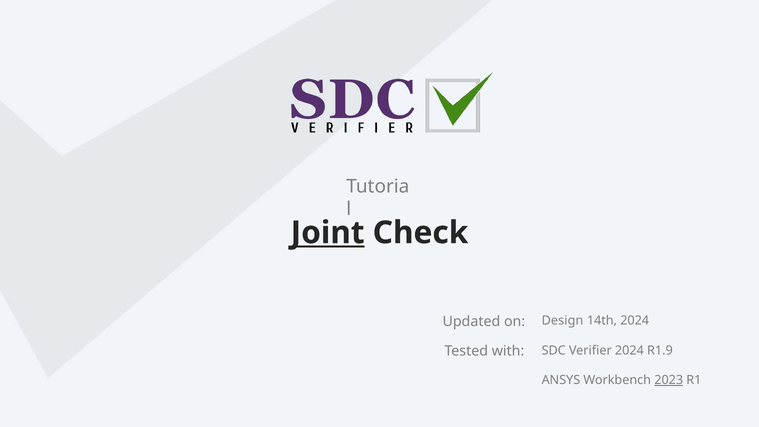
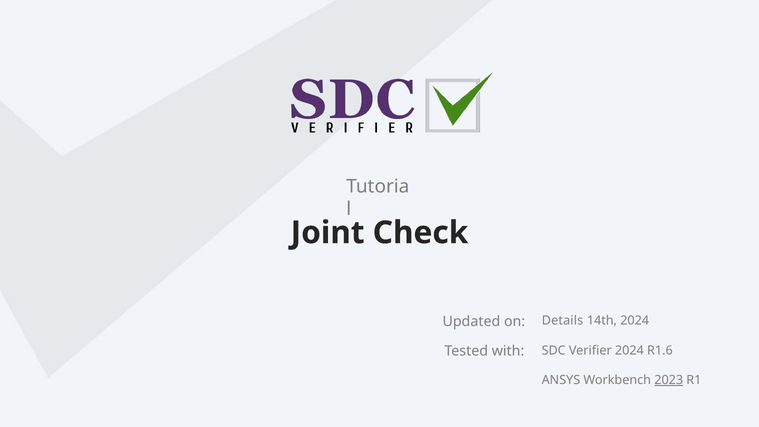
Joint underline: present -> none (328, 233)
Design: Design -> Details (563, 321)
R1.9: R1.9 -> R1.6 (660, 350)
